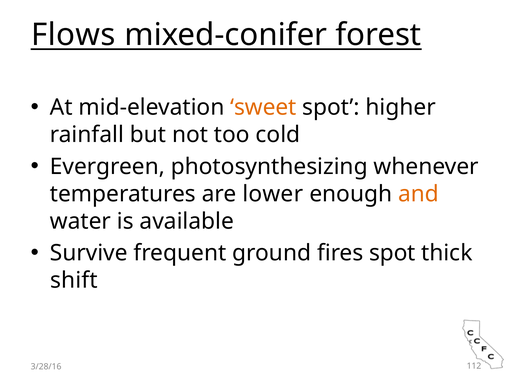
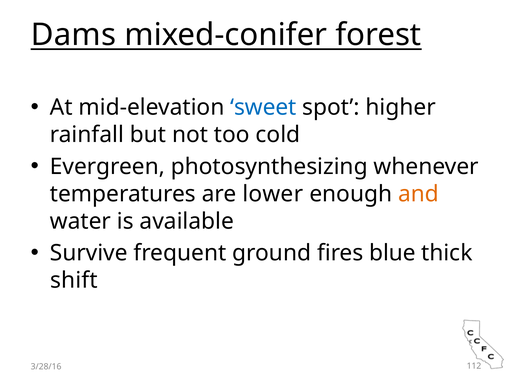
Flows: Flows -> Dams (73, 35)
sweet colour: orange -> blue (263, 107)
fires spot: spot -> blue (392, 253)
